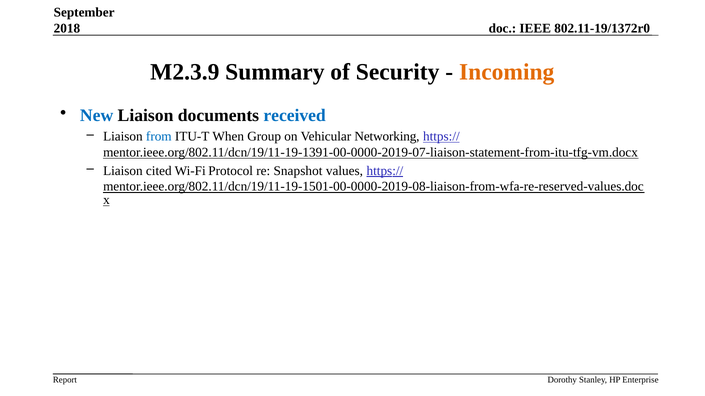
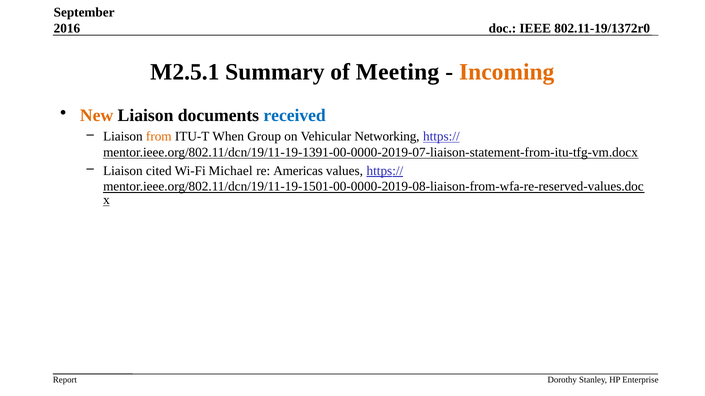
2018: 2018 -> 2016 (67, 28)
M2.3.9: M2.3.9 -> M2.5.1 (185, 72)
Security: Security -> Meeting (398, 72)
New colour: blue -> orange (97, 116)
from colour: blue -> orange (159, 137)
Protocol: Protocol -> Michael (231, 171)
Snapshot: Snapshot -> Americas (298, 171)
